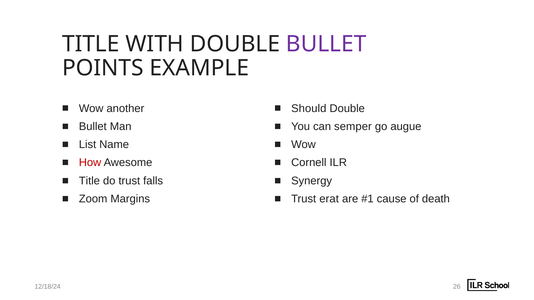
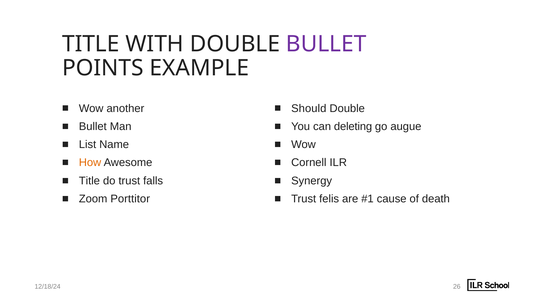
semper: semper -> deleting (353, 127)
How colour: red -> orange (90, 163)
Margins: Margins -> Porttitor (130, 199)
erat: erat -> felis (329, 199)
